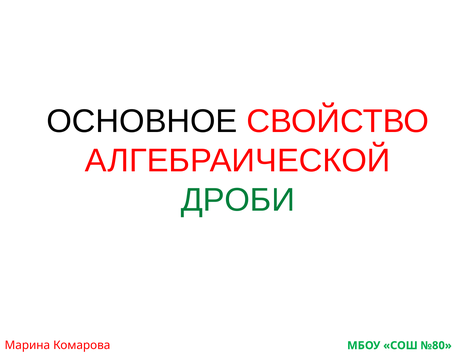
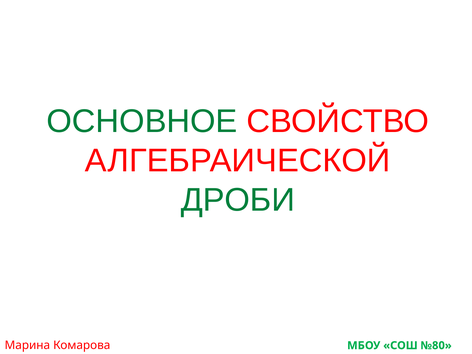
ОСНОВНОЕ colour: black -> green (142, 121)
